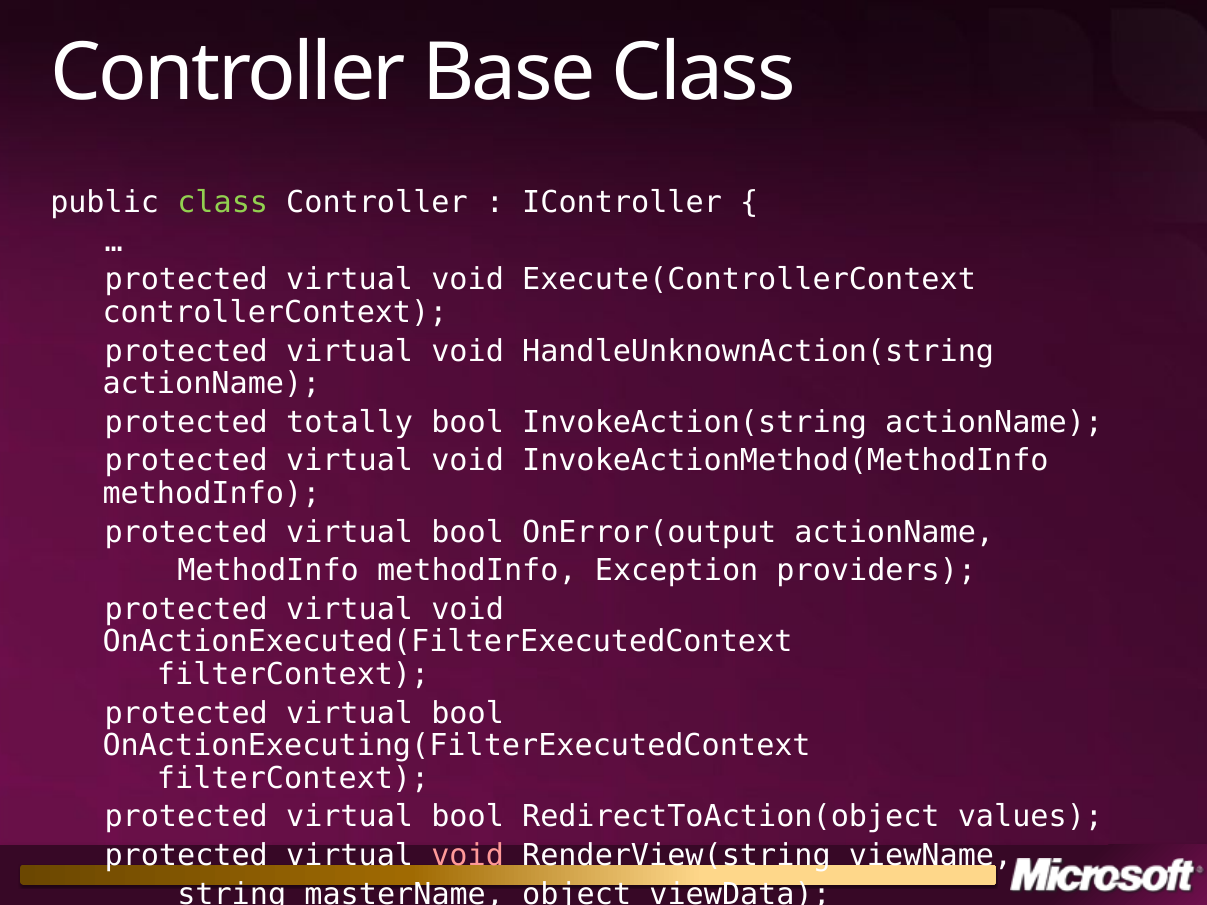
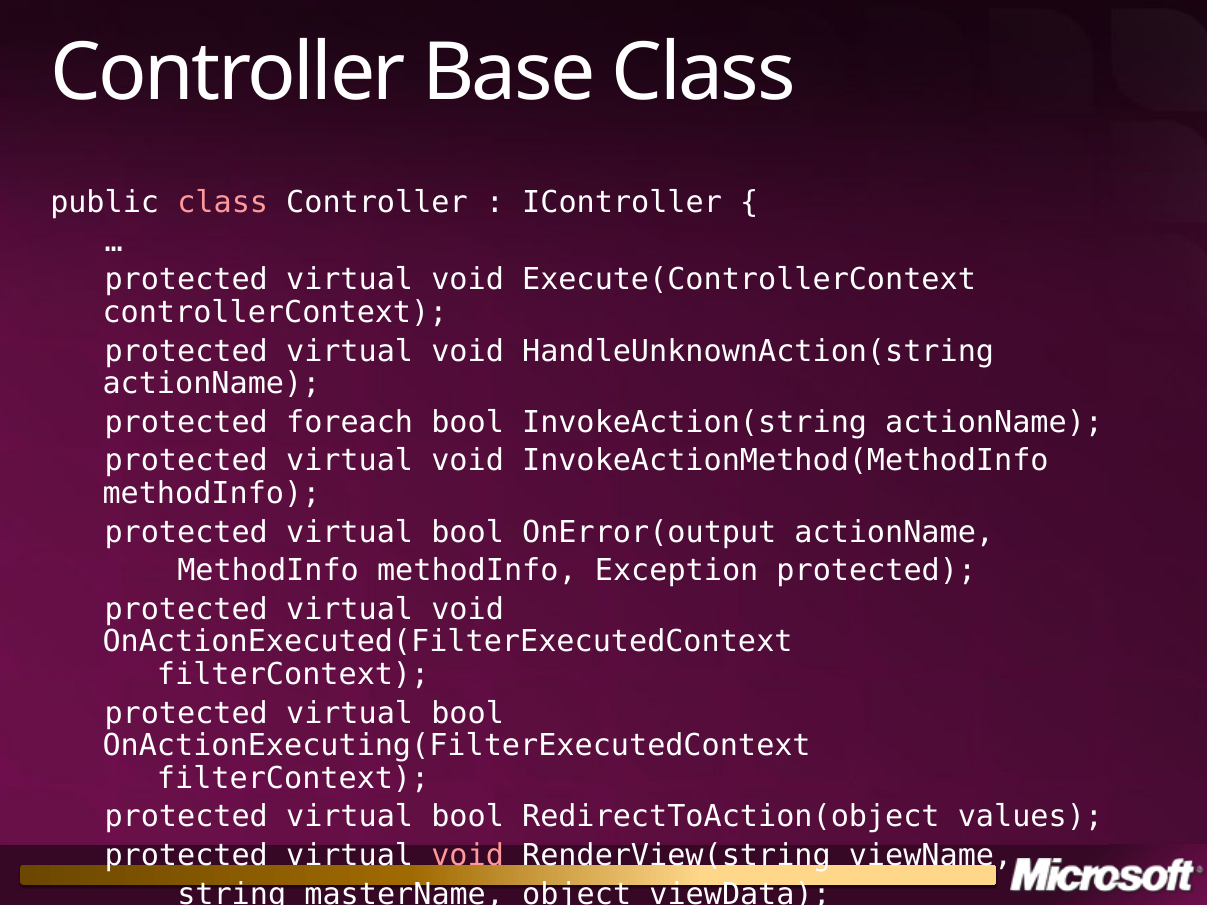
class colour: light green -> pink (223, 203)
totally: totally -> foreach (350, 422)
Exception providers: providers -> protected (876, 571)
